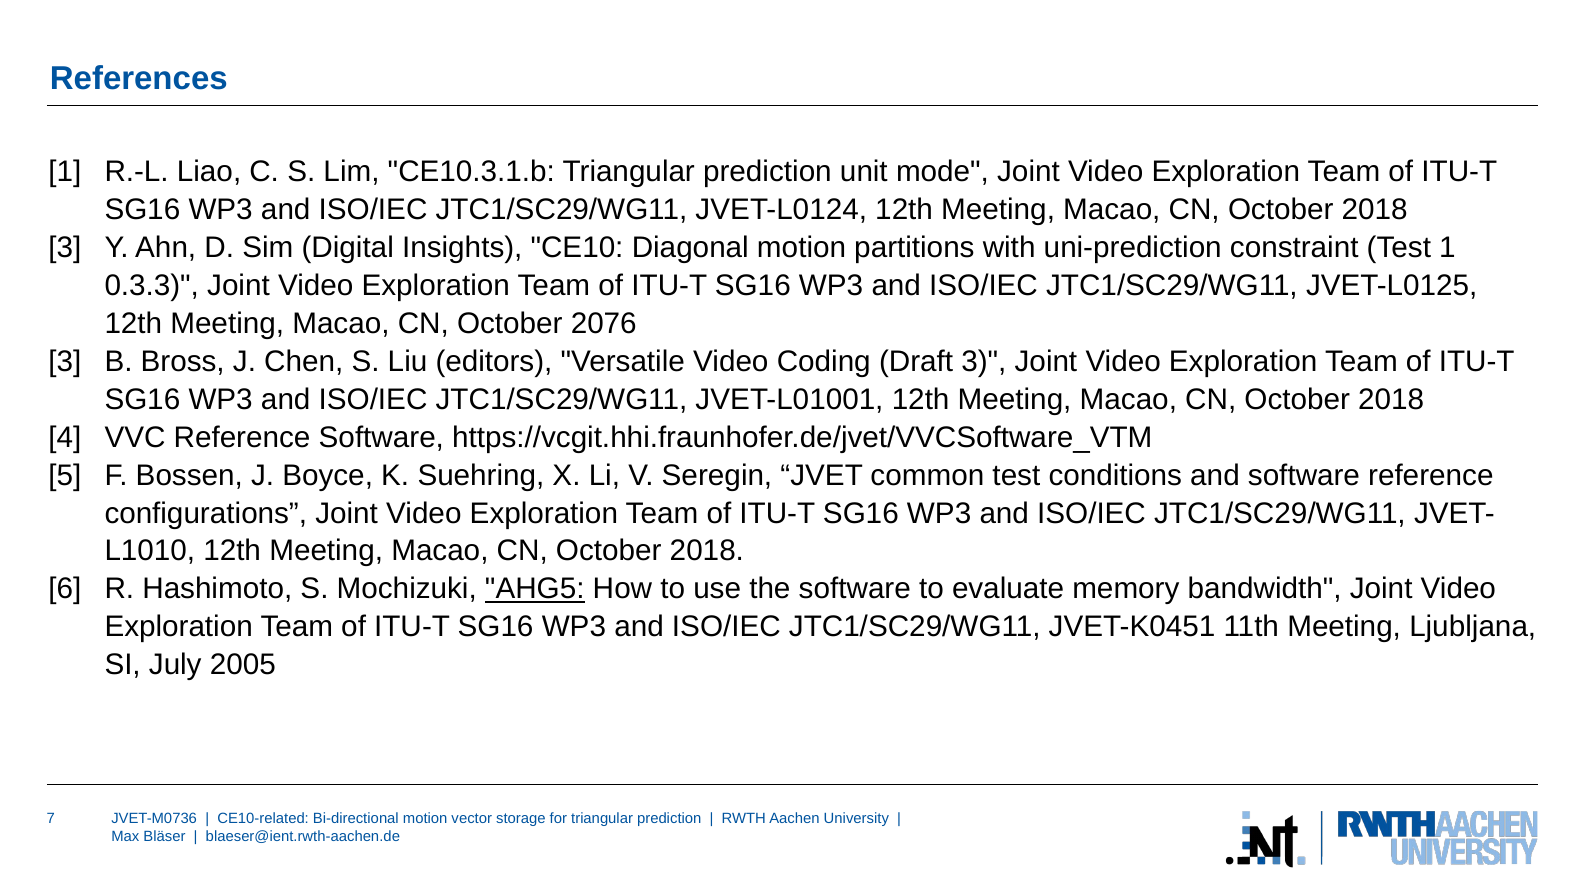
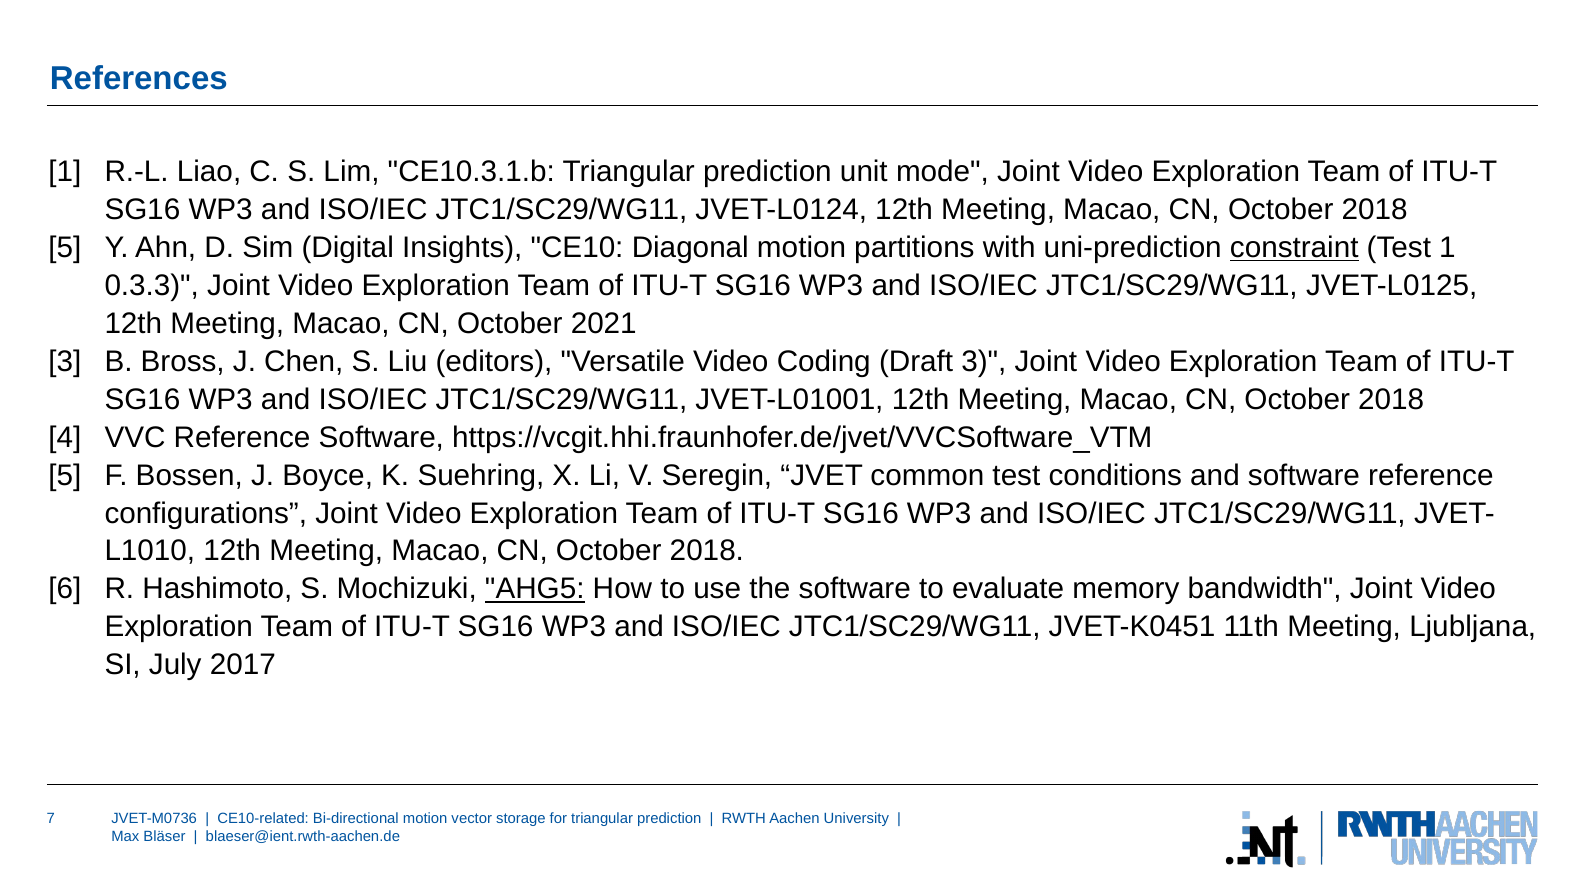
3: 3 -> 5 (65, 248)
constraint underline: none -> present (1294, 248)
2076: 2076 -> 2021 (604, 323)
2005: 2005 -> 2017 (243, 665)
